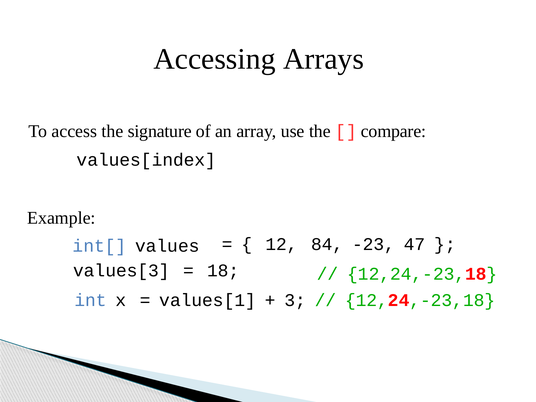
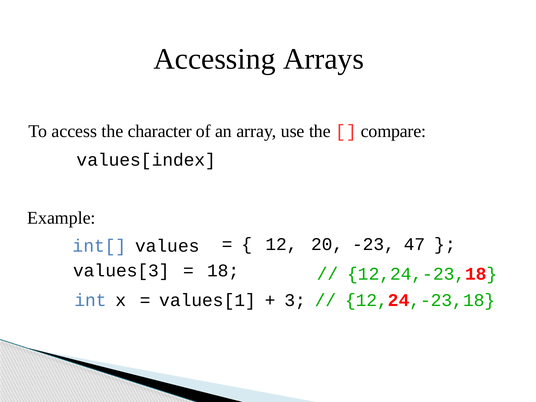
signature: signature -> character (160, 131)
84: 84 -> 20 (327, 244)
